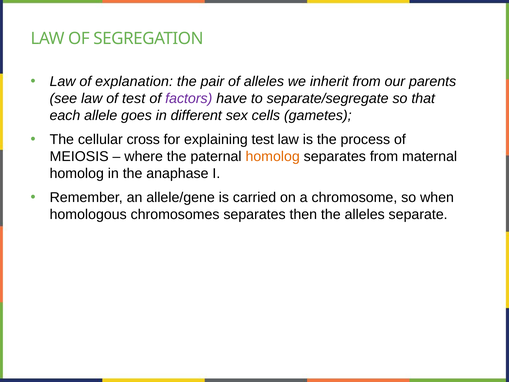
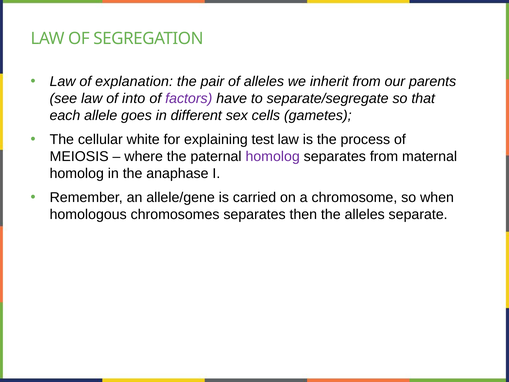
of test: test -> into (134, 98)
cross: cross -> white (143, 139)
homolog colour: orange -> purple (273, 156)
